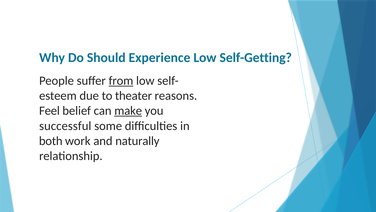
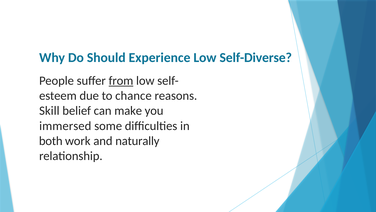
Self-Getting: Self-Getting -> Self-Diverse (256, 58)
theater: theater -> chance (133, 96)
Feel: Feel -> Skill (49, 111)
make underline: present -> none (128, 111)
successful: successful -> immersed (65, 126)
